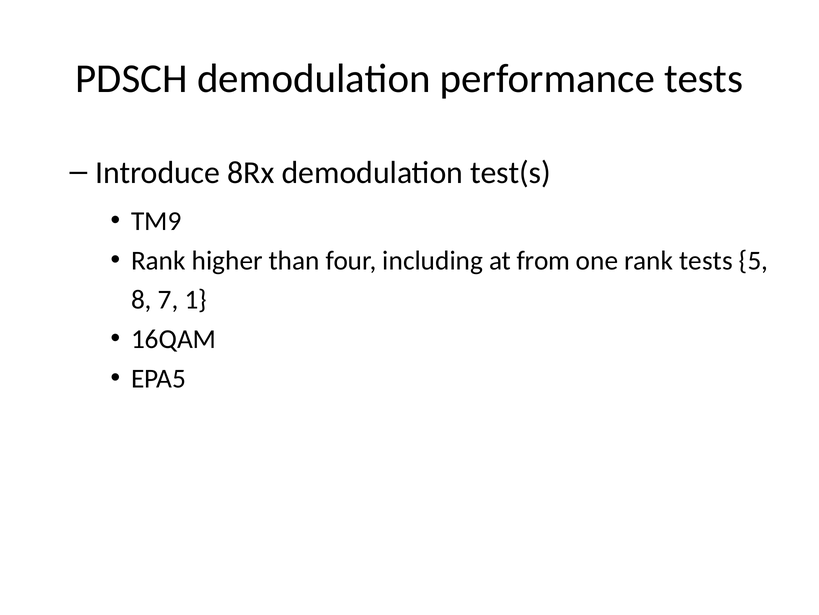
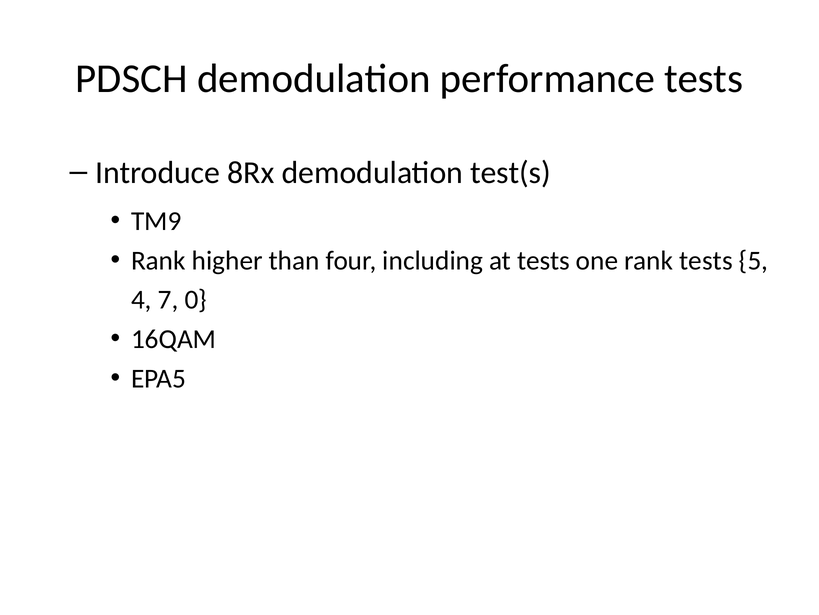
at from: from -> tests (543, 260)
8: 8 -> 4 (141, 300)
1: 1 -> 0 (196, 300)
